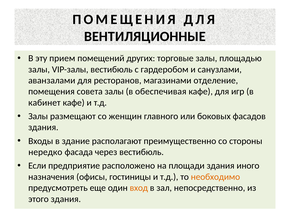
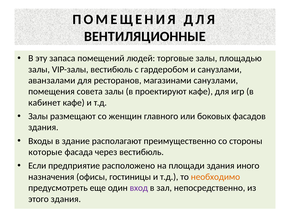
прием: прием -> запаса (62, 58)
других: других -> людей (141, 58)
магазинами отделение: отделение -> санузлами (216, 81)
обеспечивая: обеспечивая -> проектируют (161, 92)
нередко: нередко -> которые (45, 152)
вход colour: orange -> purple (139, 188)
